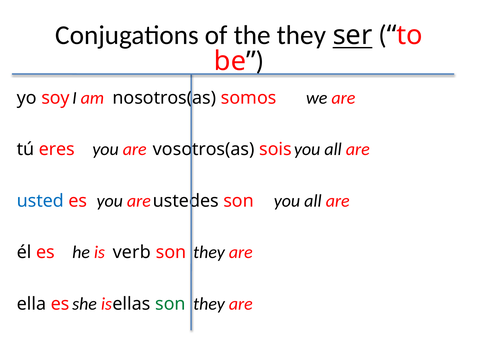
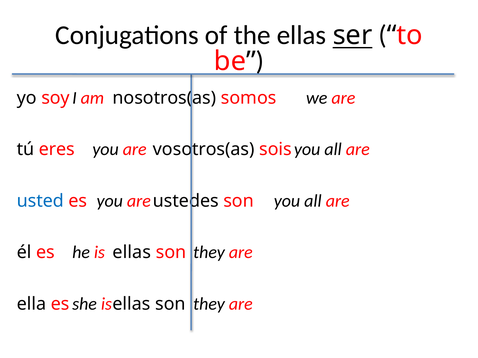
the they: they -> ellas (302, 35)
he is verb: verb -> ellas (132, 253)
son colour: green -> black (170, 304)
